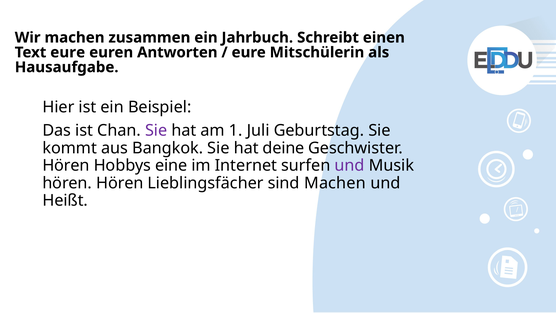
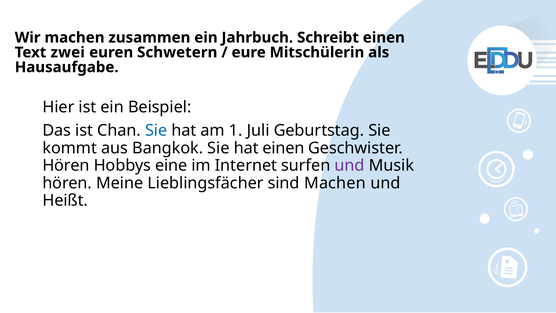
Text eure: eure -> zwei (68, 52)
Antworten: Antworten -> Schwetern (177, 52)
Sie colour: purple -> blue (156, 130)
hat deine: deine -> einen (283, 148)
hören Hören: Hören -> Meine (120, 183)
